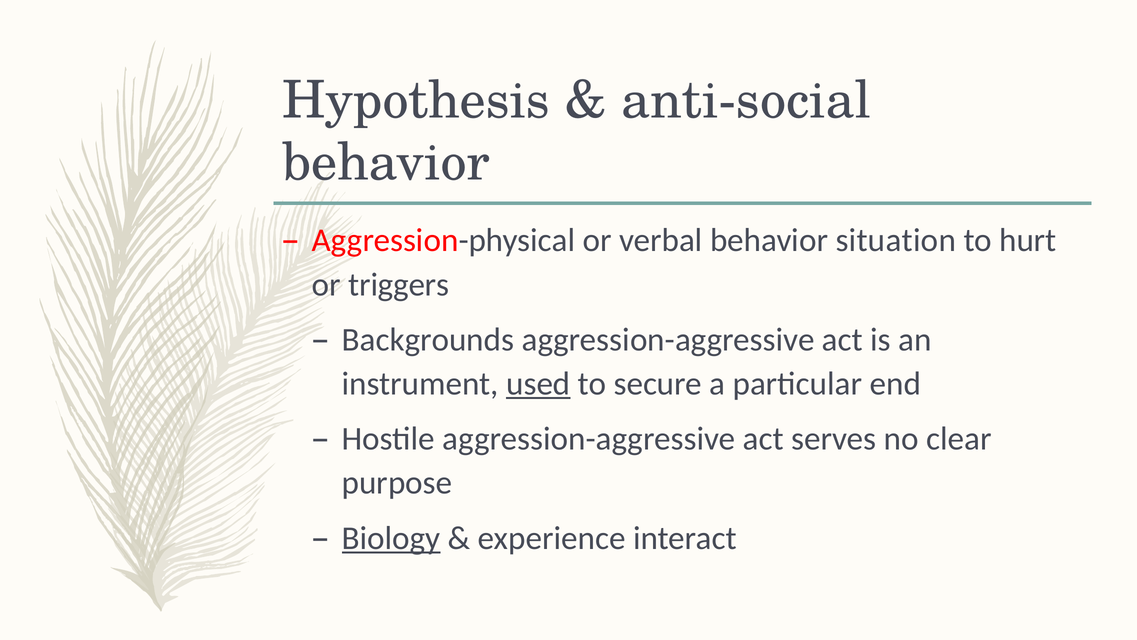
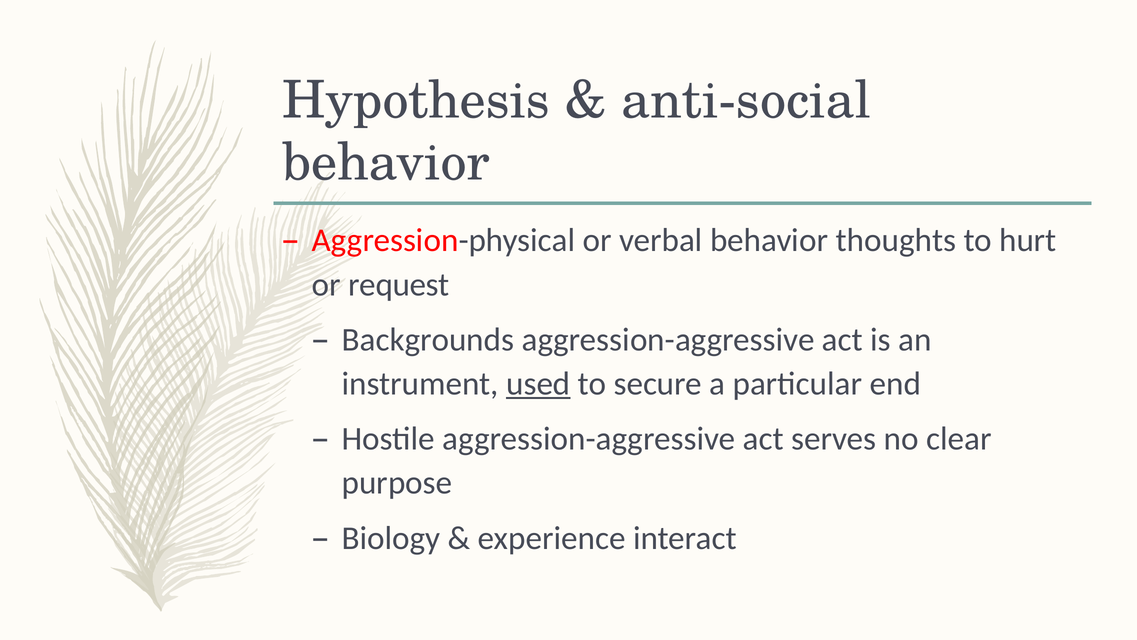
situation: situation -> thoughts (896, 240)
triggers: triggers -> request (399, 284)
Biology underline: present -> none (391, 538)
